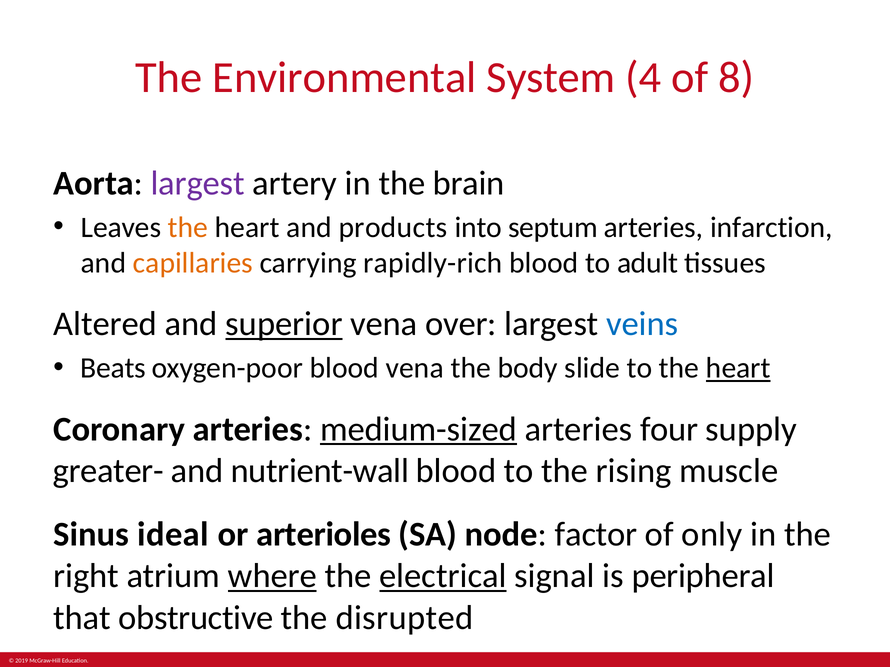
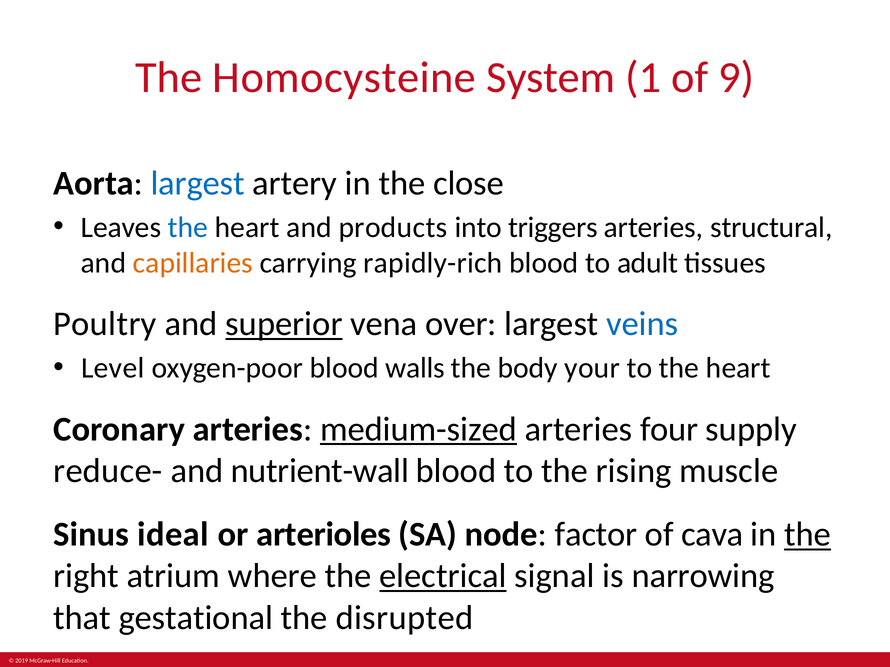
Environmental: Environmental -> Homocysteine (344, 77)
4: 4 -> 1 (643, 77)
8: 8 -> 9 (736, 77)
largest colour: purple -> blue (198, 183)
brain: brain -> close (469, 183)
the colour: orange -> blue (188, 227)
septum: septum -> triggers (553, 227)
infarction: infarction -> structural (771, 227)
Altered: Altered -> Poultry (105, 324)
Beats: Beats -> Level (113, 368)
blood vena: vena -> walls (415, 368)
slide: slide -> your (592, 368)
heart underline: present -> none (738, 368)
greater-: greater- -> reduce- (108, 471)
only: only -> cava (712, 535)
the underline: none -> present (808, 535)
where underline: present -> none (272, 577)
peripheral: peripheral -> narrowing (703, 577)
obstructive: obstructive -> gestational (196, 618)
